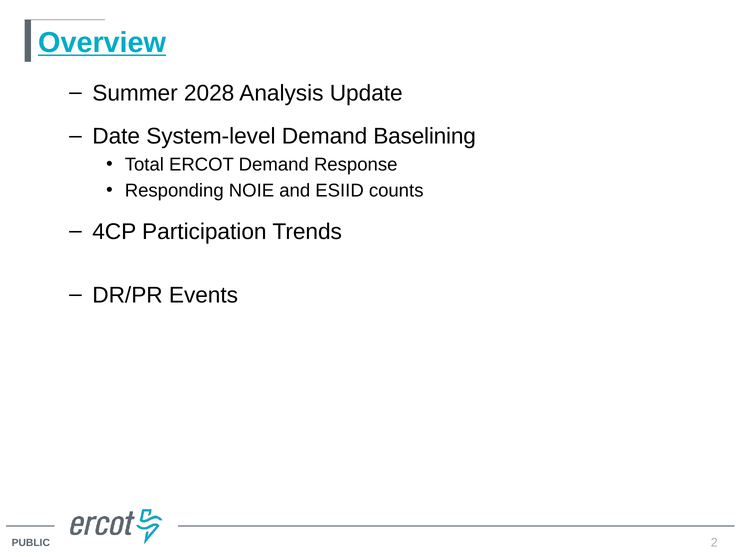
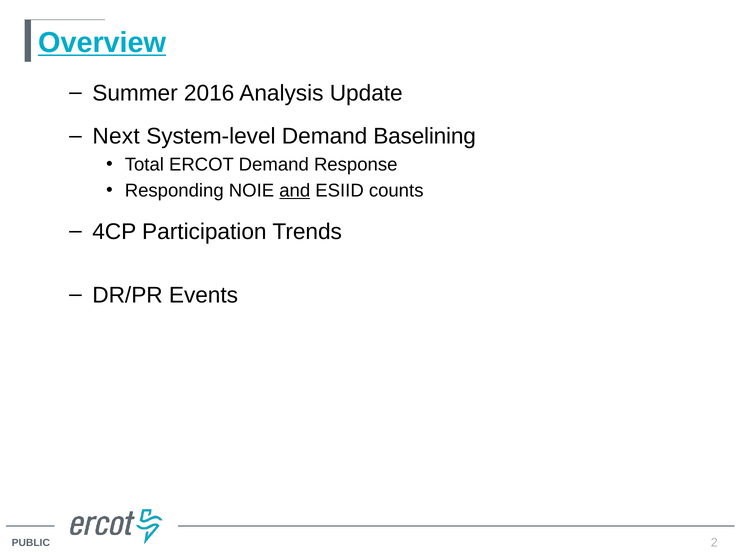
2028: 2028 -> 2016 (209, 93)
Date: Date -> Next (116, 136)
and underline: none -> present (295, 190)
